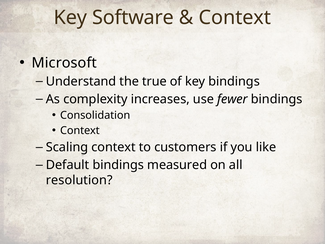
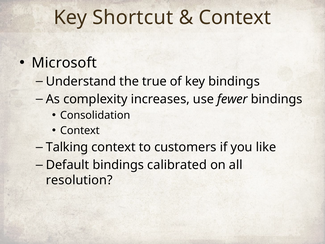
Software: Software -> Shortcut (133, 18)
Scaling: Scaling -> Talking (67, 147)
measured: measured -> calibrated (177, 165)
